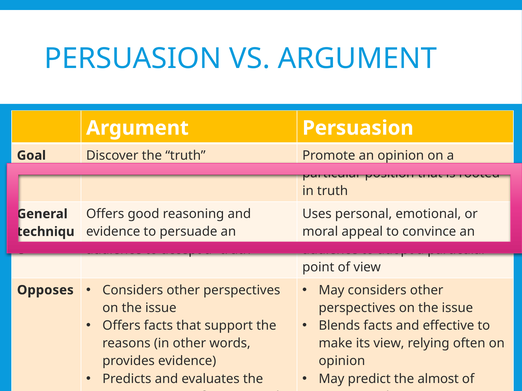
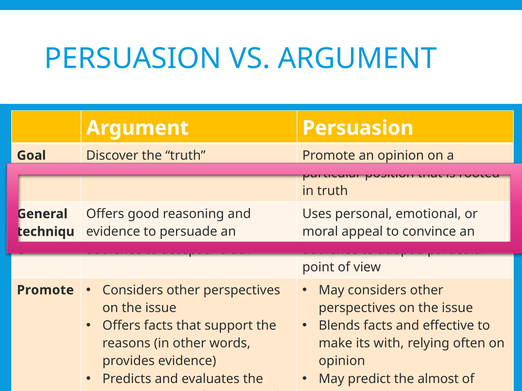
Opposes: Opposes -> Promote (45, 290)
its view: view -> with (389, 344)
